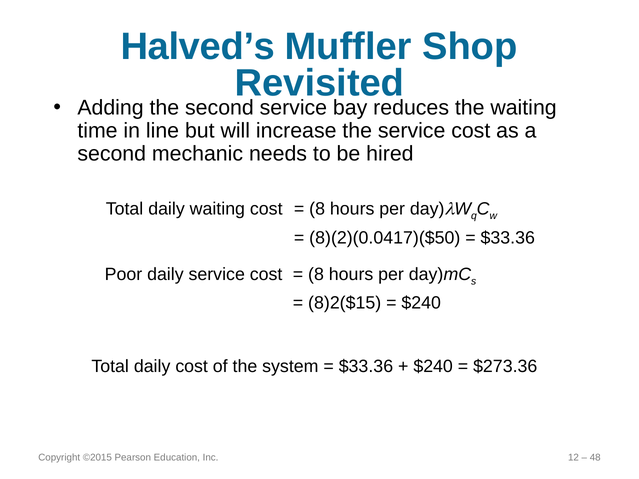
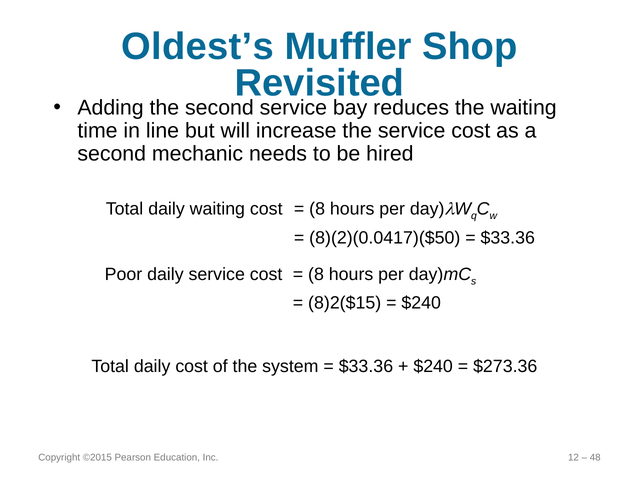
Halved’s: Halved’s -> Oldest’s (197, 47)
